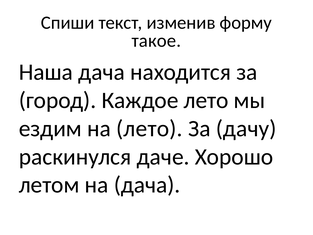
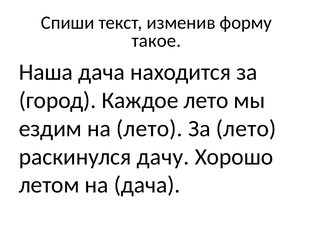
За дачу: дачу -> лето (246, 128)
даче: даче -> дачу (163, 157)
